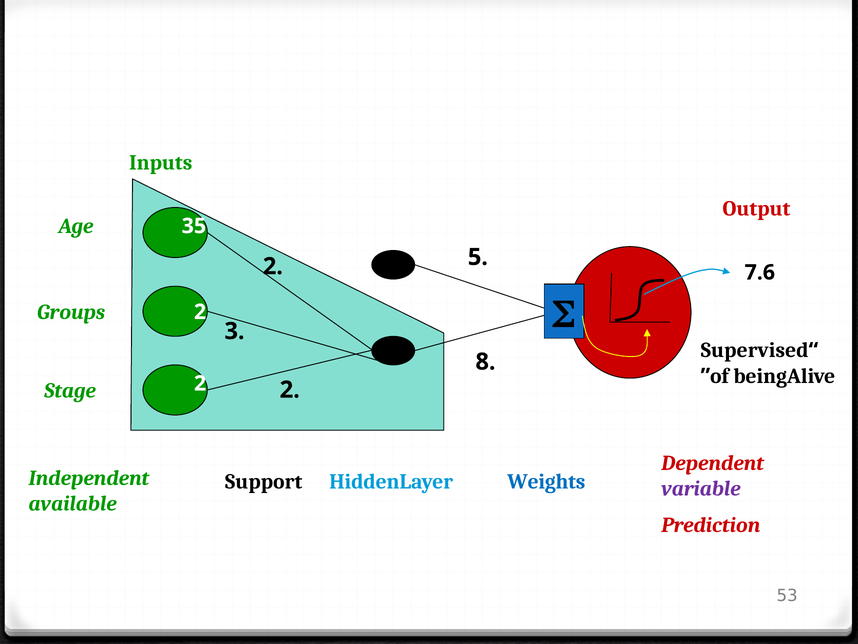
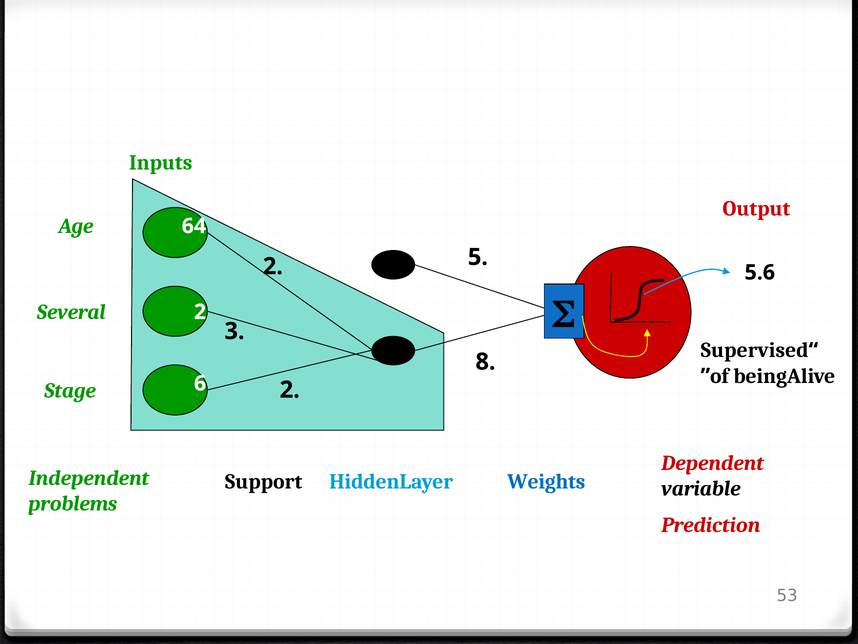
35: 35 -> 64 (194, 226)
7.6: 7.6 -> 5.6 (760, 272)
Groups: Groups -> Several (71, 312)
Stage 2: 2 -> 6 (200, 383)
variable colour: purple -> black (701, 489)
available: available -> problems (73, 503)
